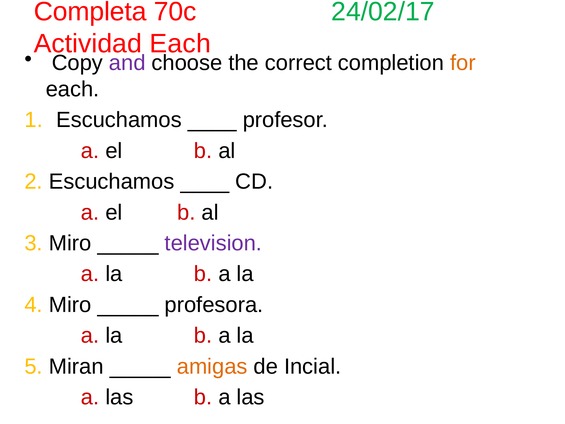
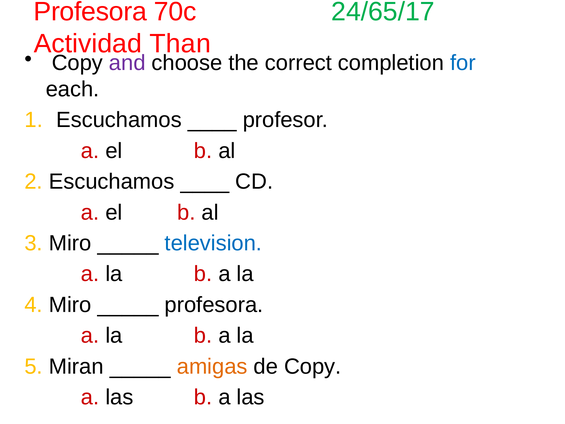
Completa: Completa -> Profesora (90, 12)
24/02/17: 24/02/17 -> 24/65/17 (383, 12)
Actividad Each: Each -> Than (180, 44)
for colour: orange -> blue (463, 63)
television colour: purple -> blue (213, 243)
de Incial: Incial -> Copy (313, 366)
